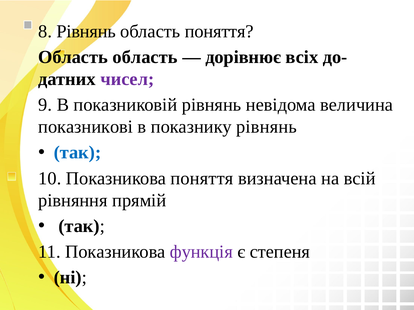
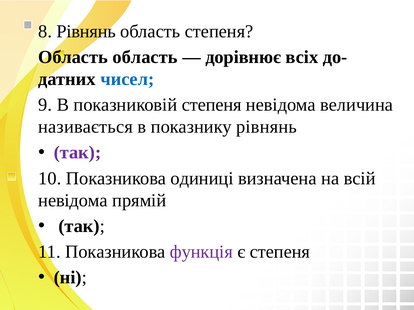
область поняття: поняття -> степеня (219, 31)
чисел colour: purple -> blue (127, 79)
показниковій рівнянь: рівнянь -> степеня (212, 105)
показникові: показникові -> називається (86, 127)
так colour: blue -> purple (78, 153)
Показникова поняття: поняття -> одиниці (202, 179)
рівняння: рівняння -> невідома (73, 201)
